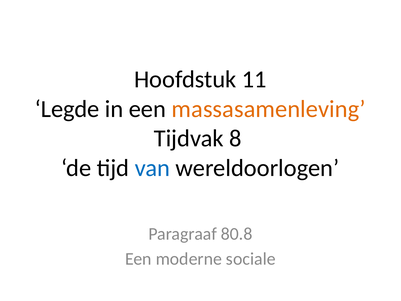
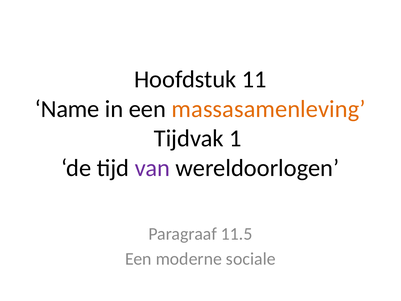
Legde: Legde -> Name (67, 109)
8: 8 -> 1 (235, 138)
van colour: blue -> purple (152, 168)
80.8: 80.8 -> 11.5 (237, 234)
